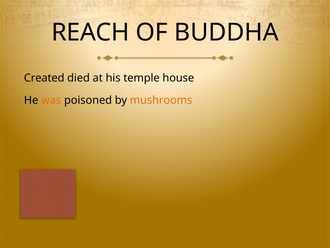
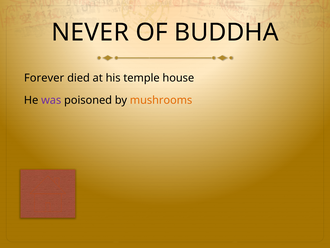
REACH: REACH -> NEVER (90, 32)
Created: Created -> Forever (44, 78)
was colour: orange -> purple (51, 100)
